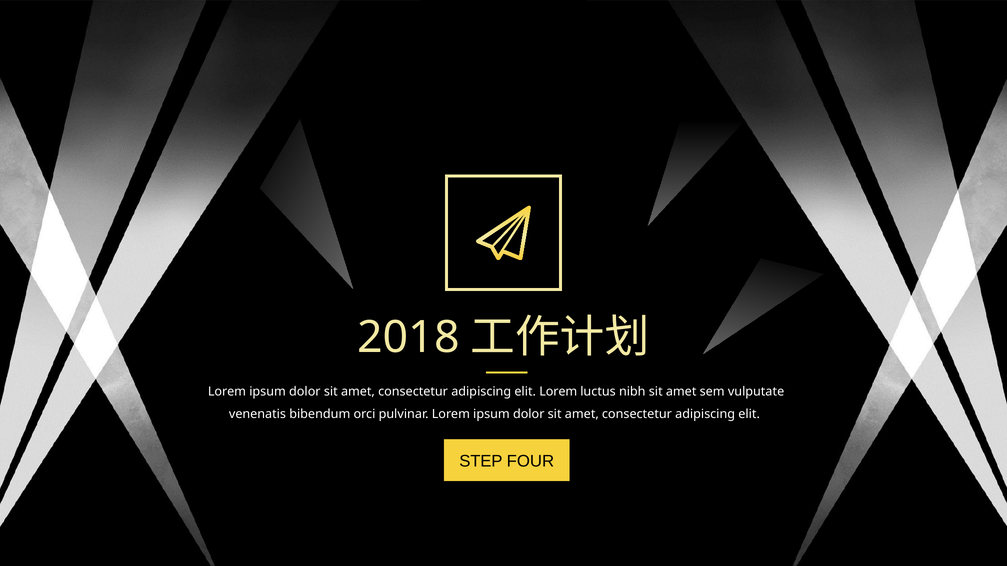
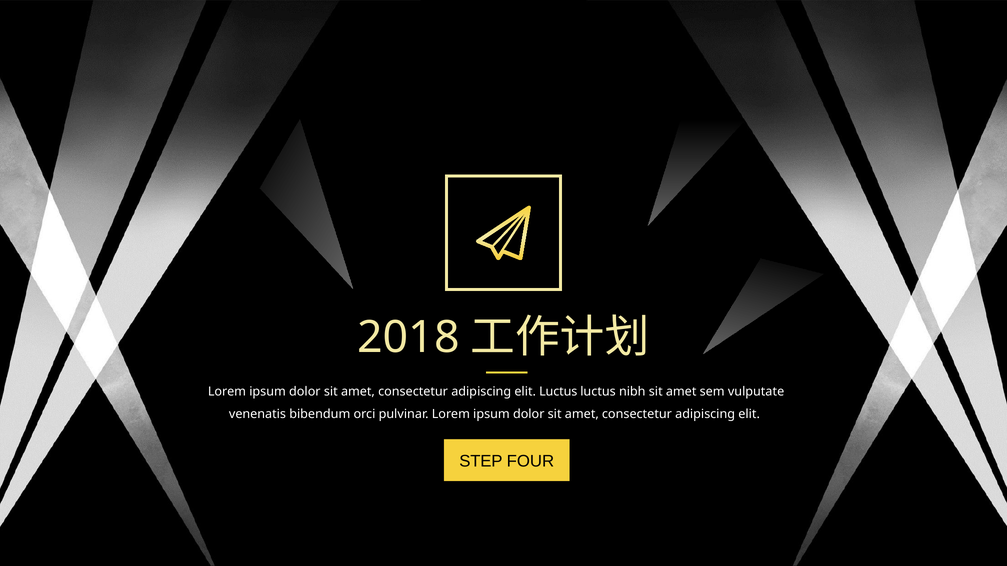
elit Lorem: Lorem -> Luctus (558, 392)
